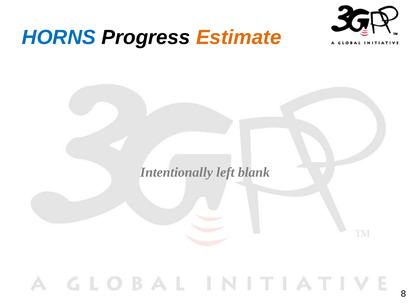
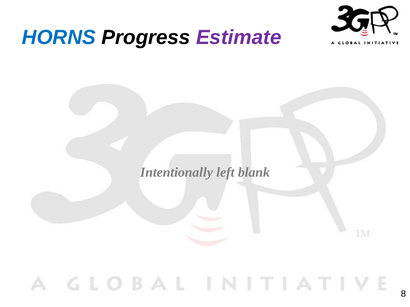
Estimate colour: orange -> purple (239, 38)
